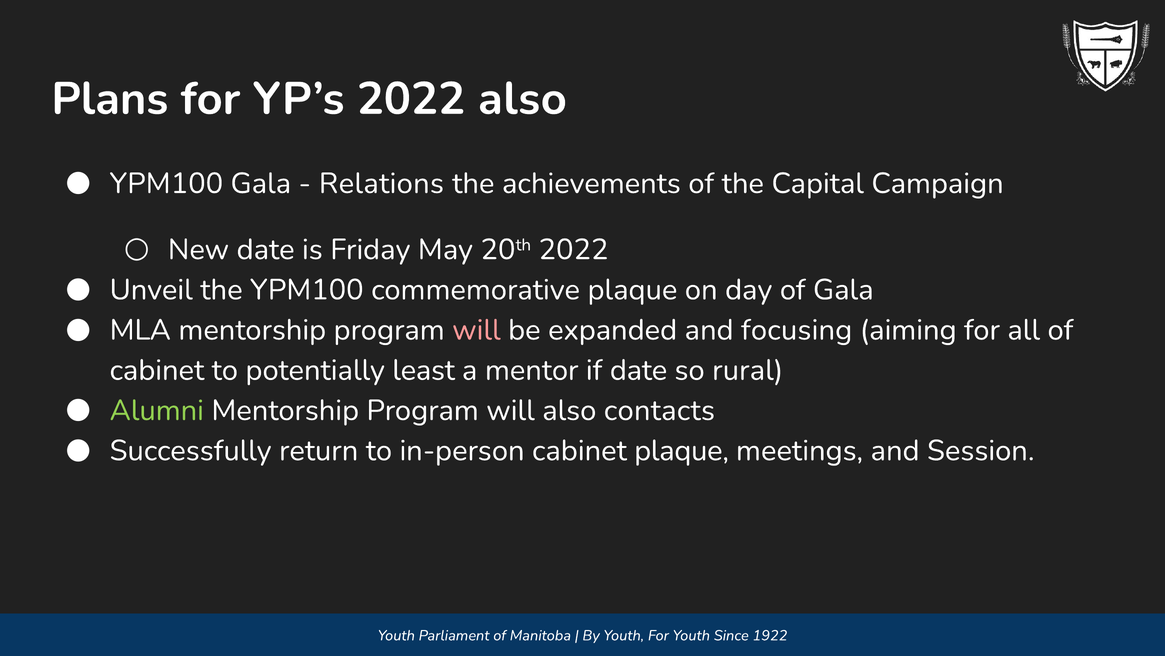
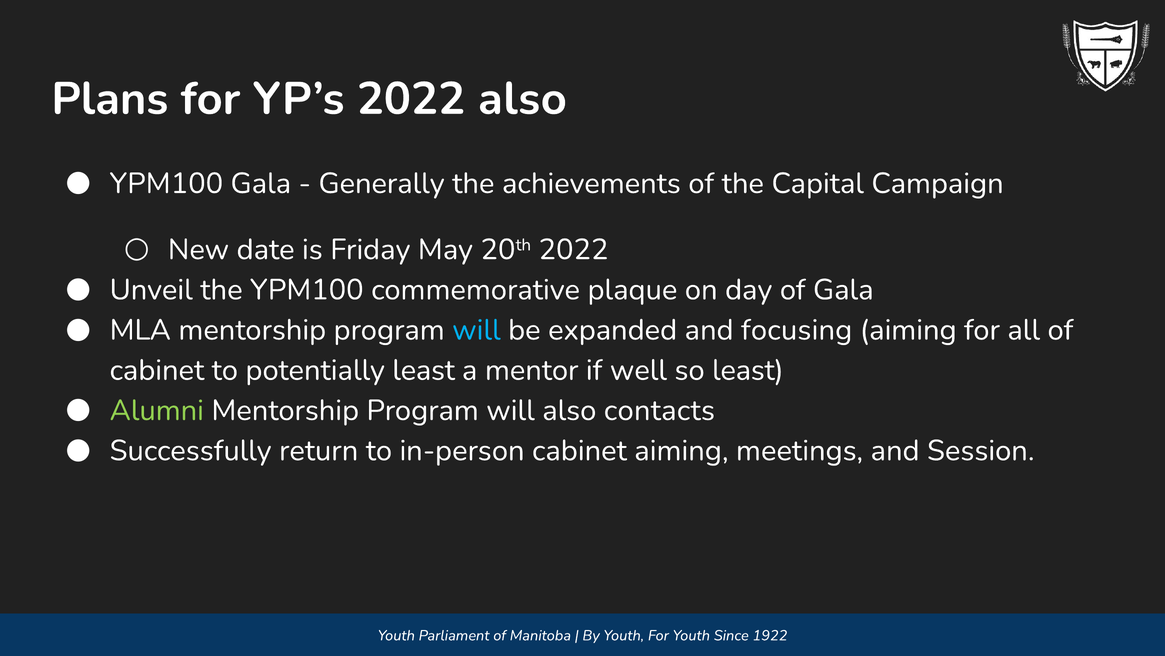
Relations: Relations -> Generally (382, 183)
will colour: pink -> light blue (476, 330)
if date: date -> well (638, 370)
so rural: rural -> least (748, 370)
cabinet plaque: plaque -> aiming (681, 450)
